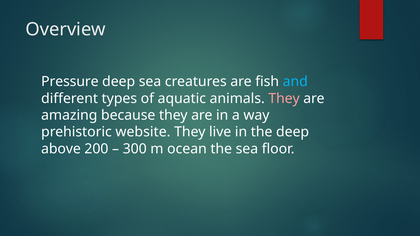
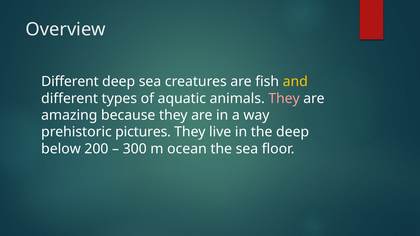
Pressure: Pressure -> Different (70, 82)
and colour: light blue -> yellow (295, 82)
website: website -> pictures (143, 132)
above: above -> below (61, 149)
